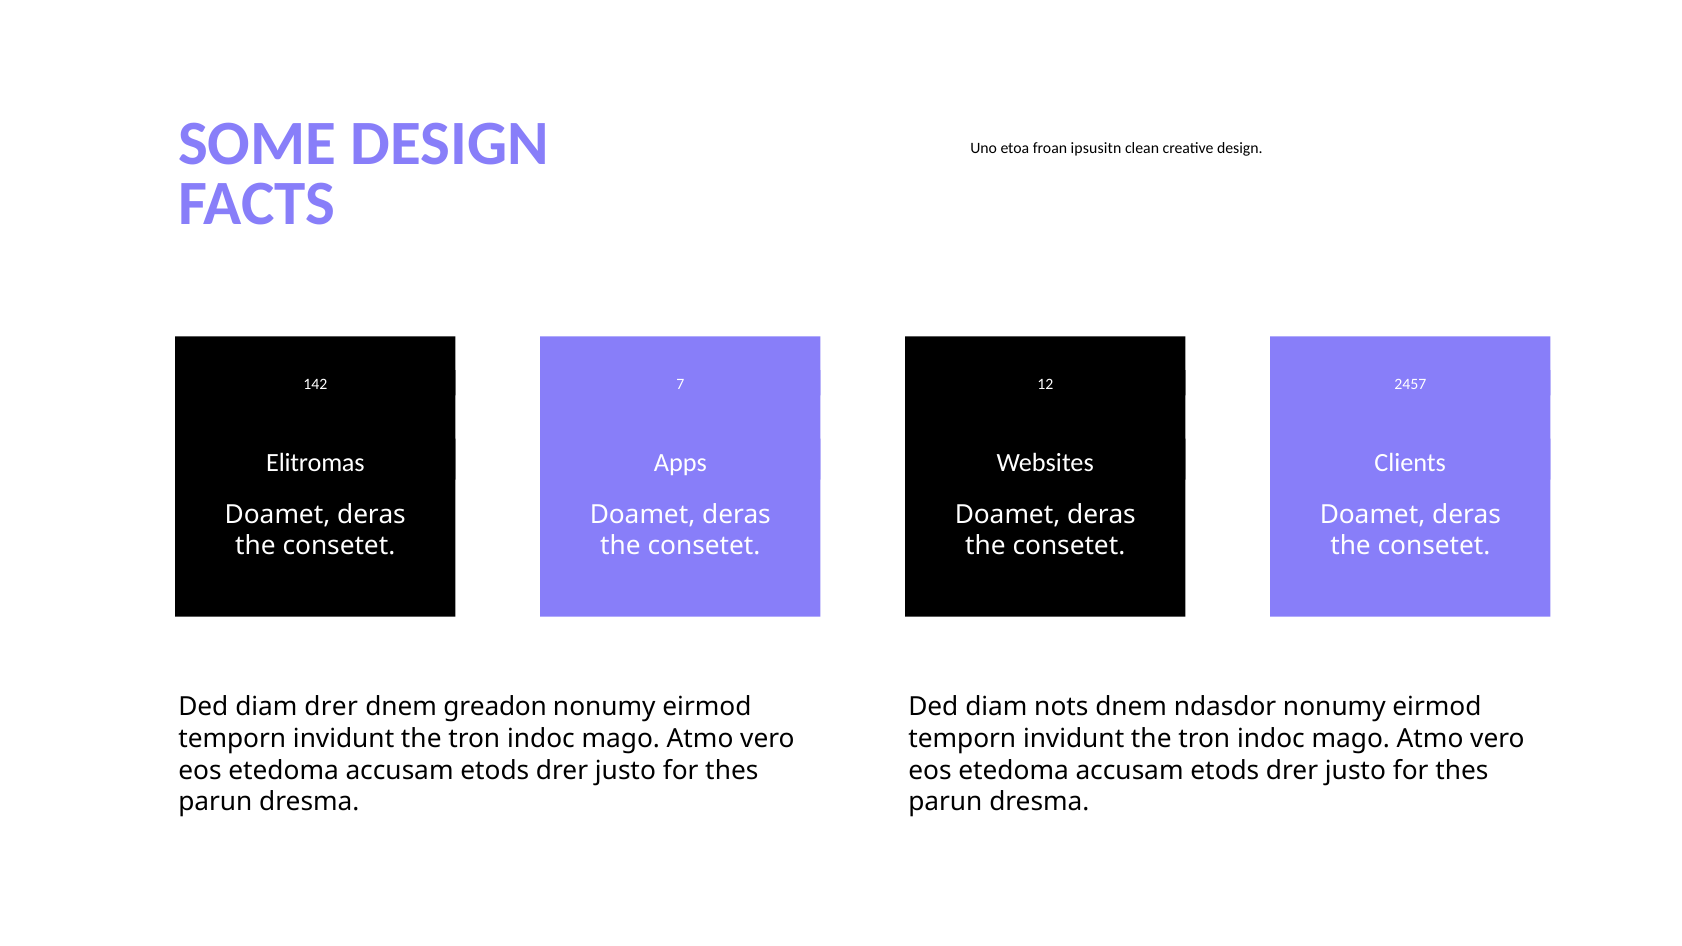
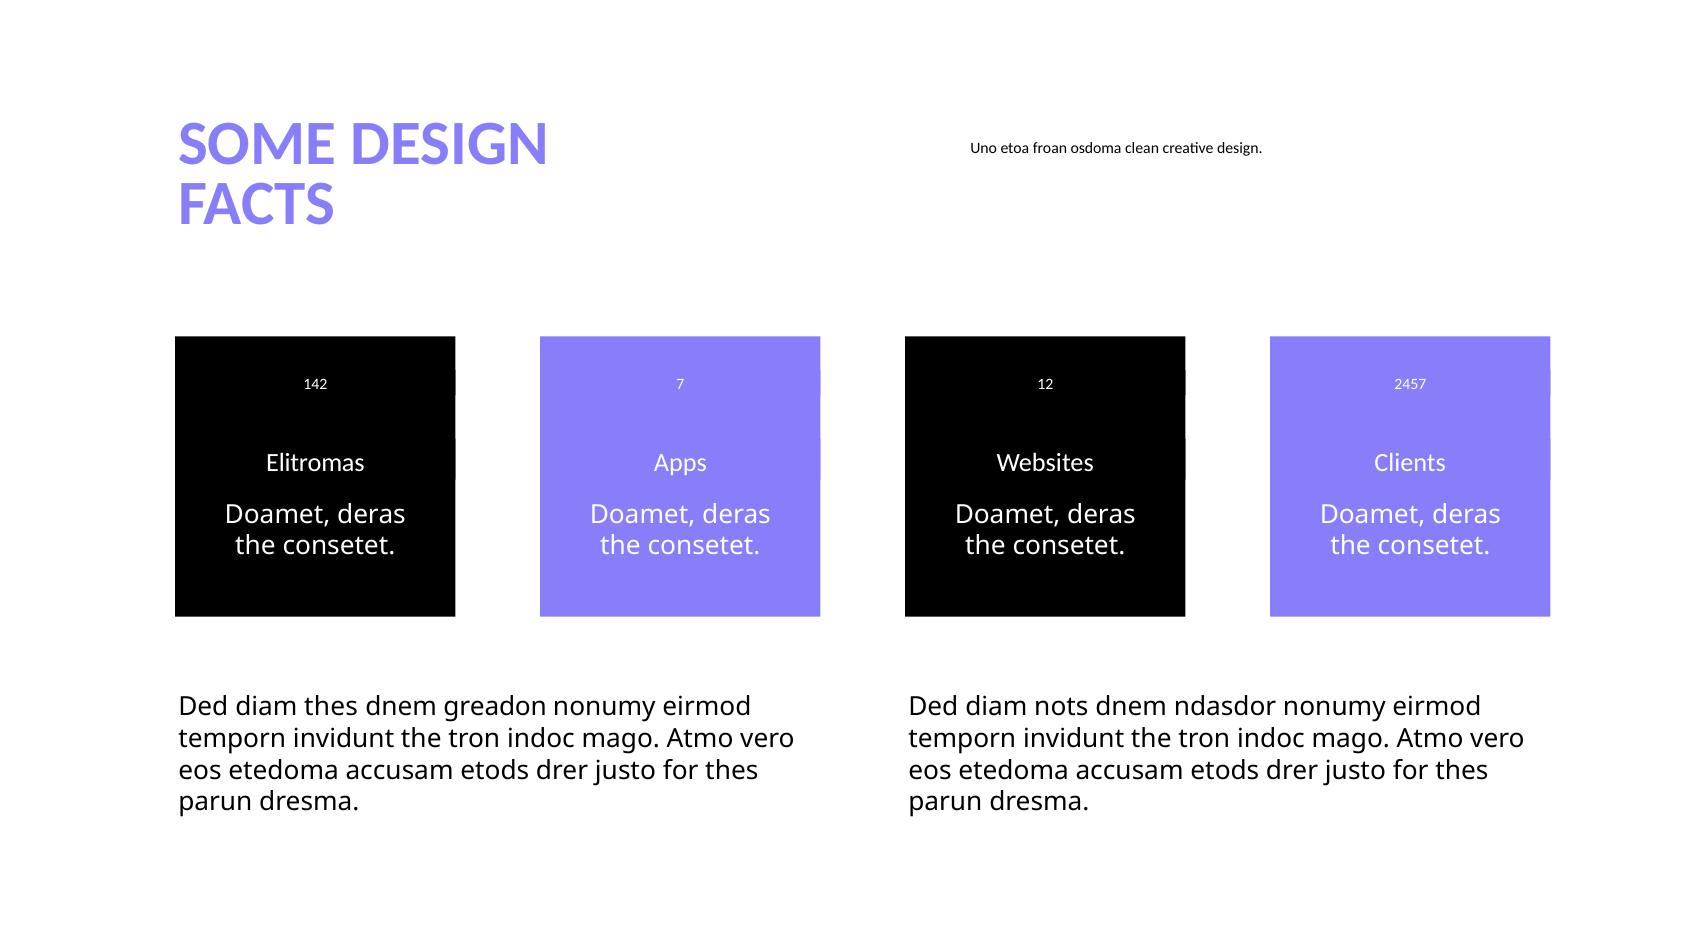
ipsusitn: ipsusitn -> osdoma (1096, 148)
diam drer: drer -> thes (331, 707)
